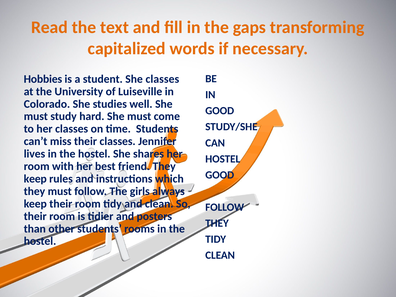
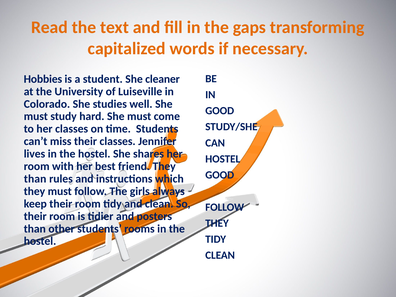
She classes: classes -> cleaner (162, 79)
keep: keep -> than (35, 179)
